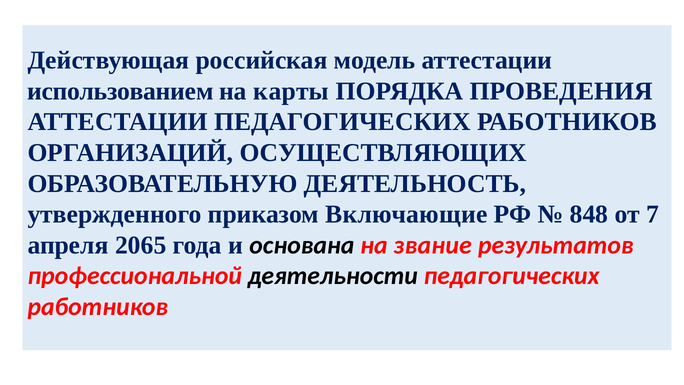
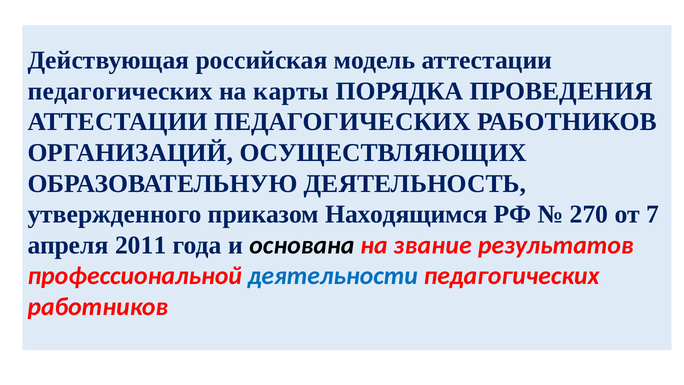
использованием: использованием -> педагогических (120, 91)
Включающие: Включающие -> Находящимся (407, 214)
848: 848 -> 270 (589, 214)
2065: 2065 -> 2011 (141, 245)
деятельности colour: black -> blue (333, 276)
